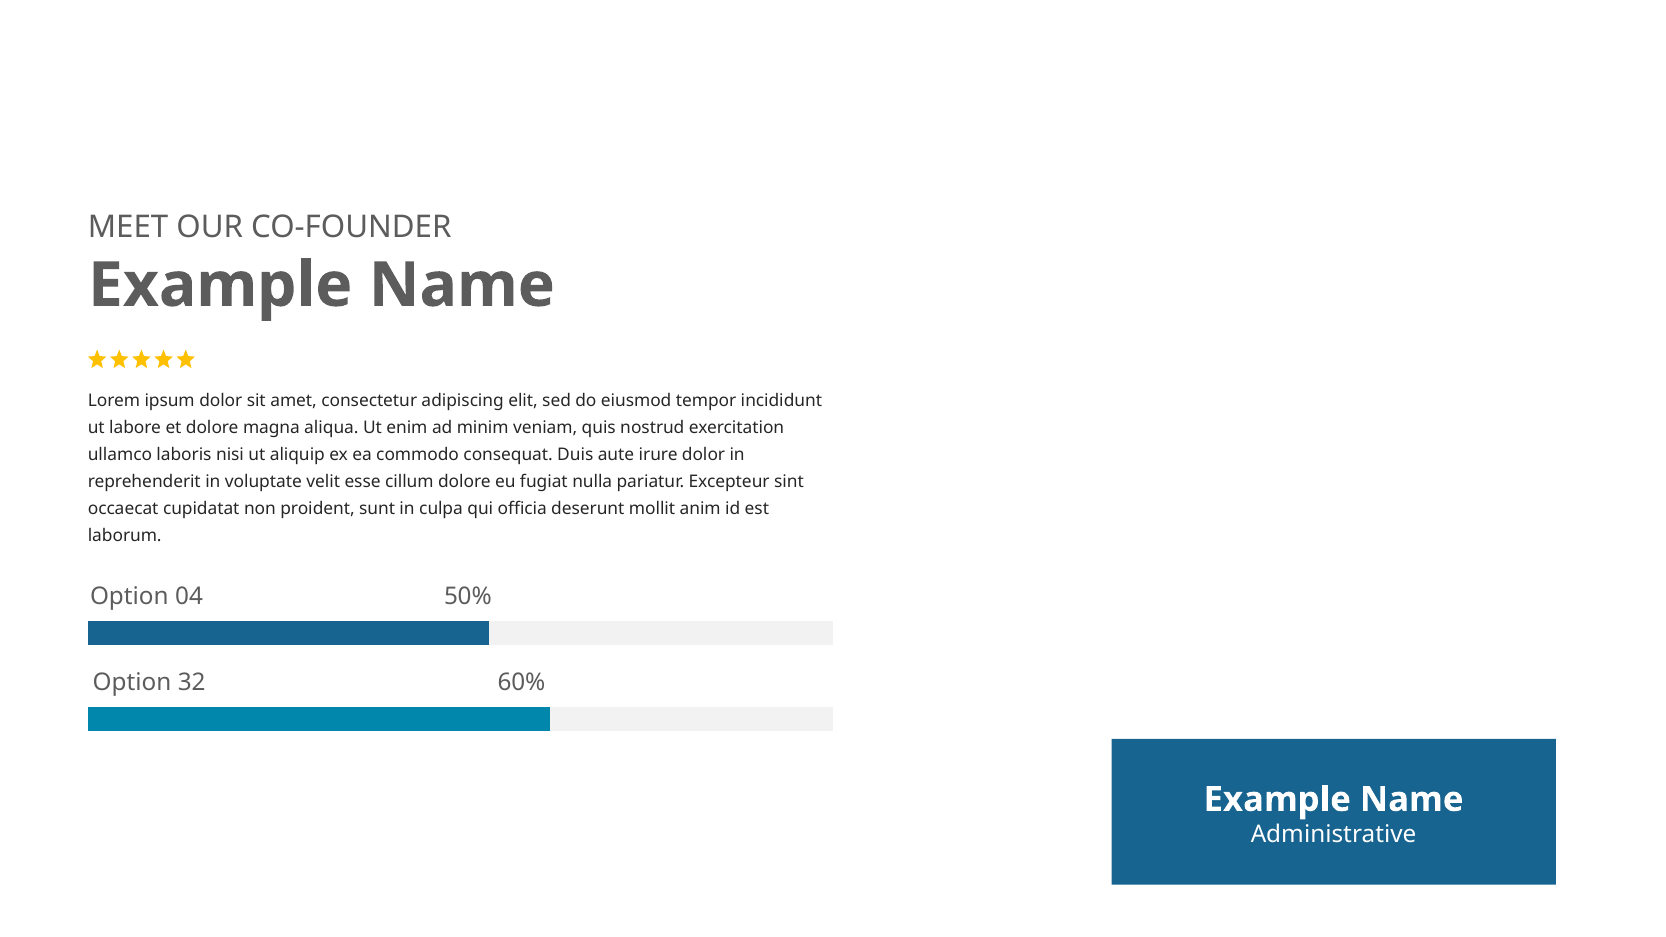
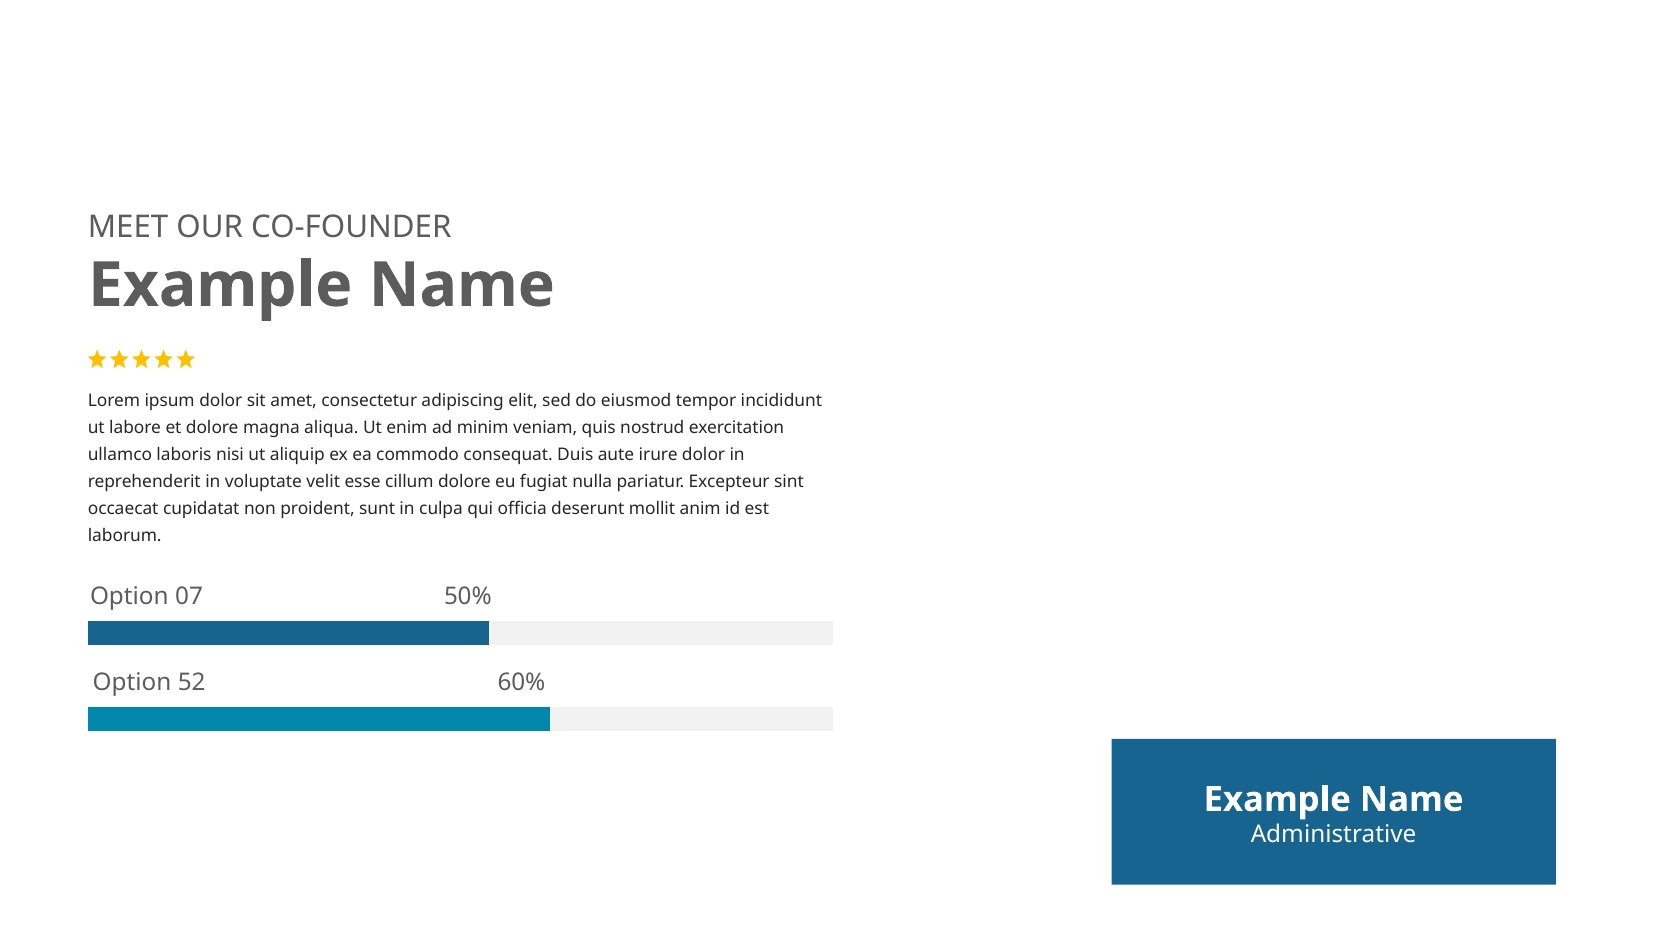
04: 04 -> 07 (189, 596)
32: 32 -> 52 (192, 682)
